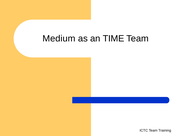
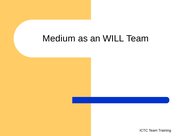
TIME: TIME -> WILL (113, 39)
